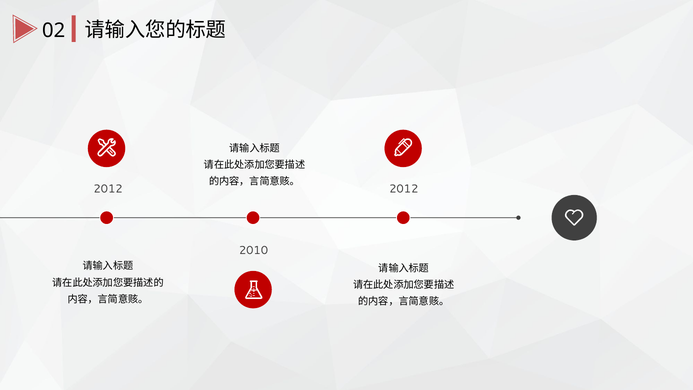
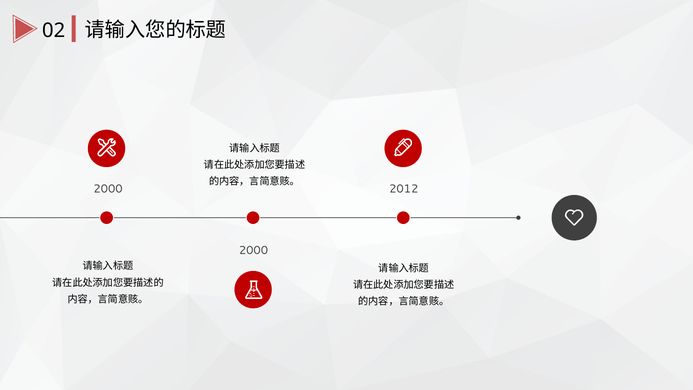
2012: 2012 -> 2000 (108, 189)
2010: 2010 -> 2000 (253, 250)
